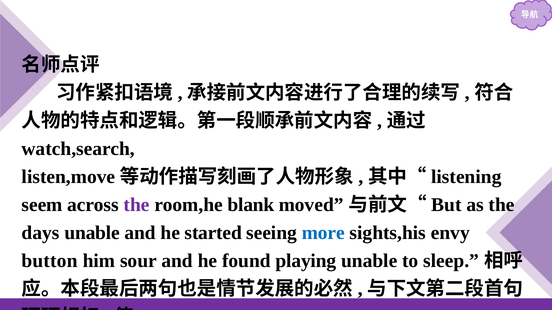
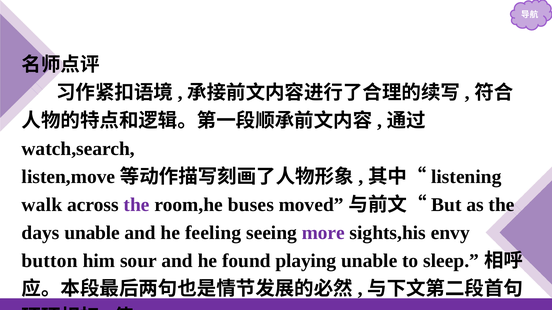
seem: seem -> walk (42, 205)
blank: blank -> buses (251, 205)
started: started -> feeling (213, 233)
more colour: blue -> purple (323, 233)
